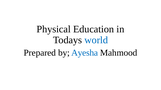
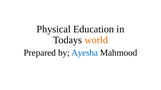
world colour: blue -> orange (96, 40)
